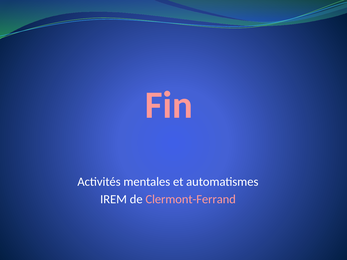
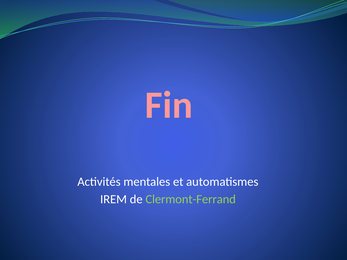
Clermont-Ferrand colour: pink -> light green (191, 199)
